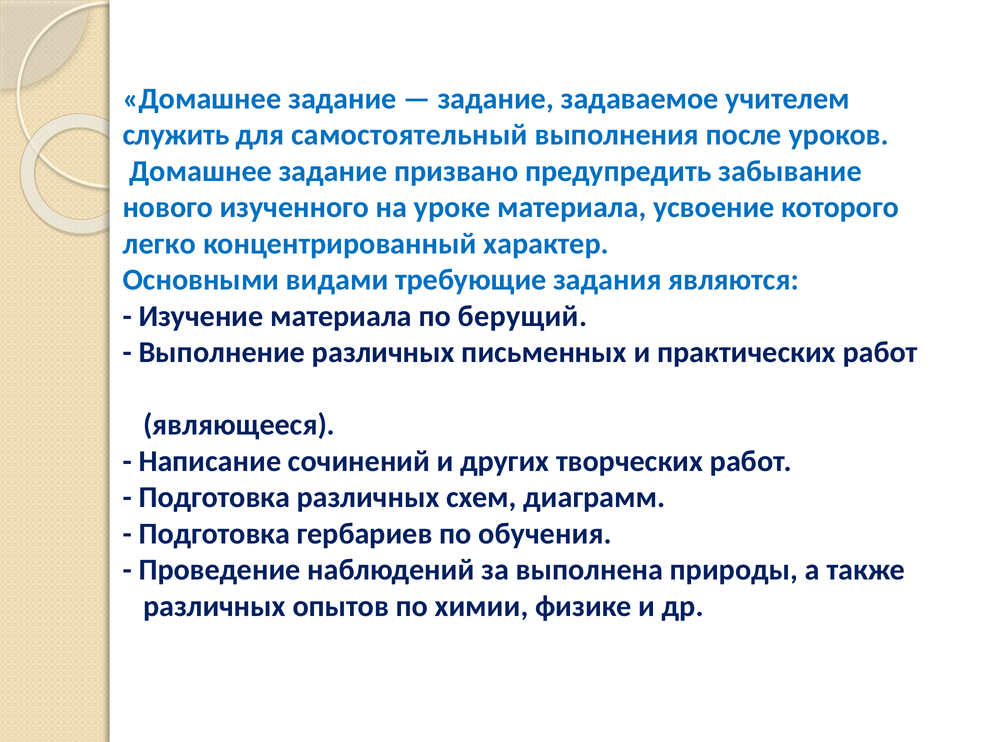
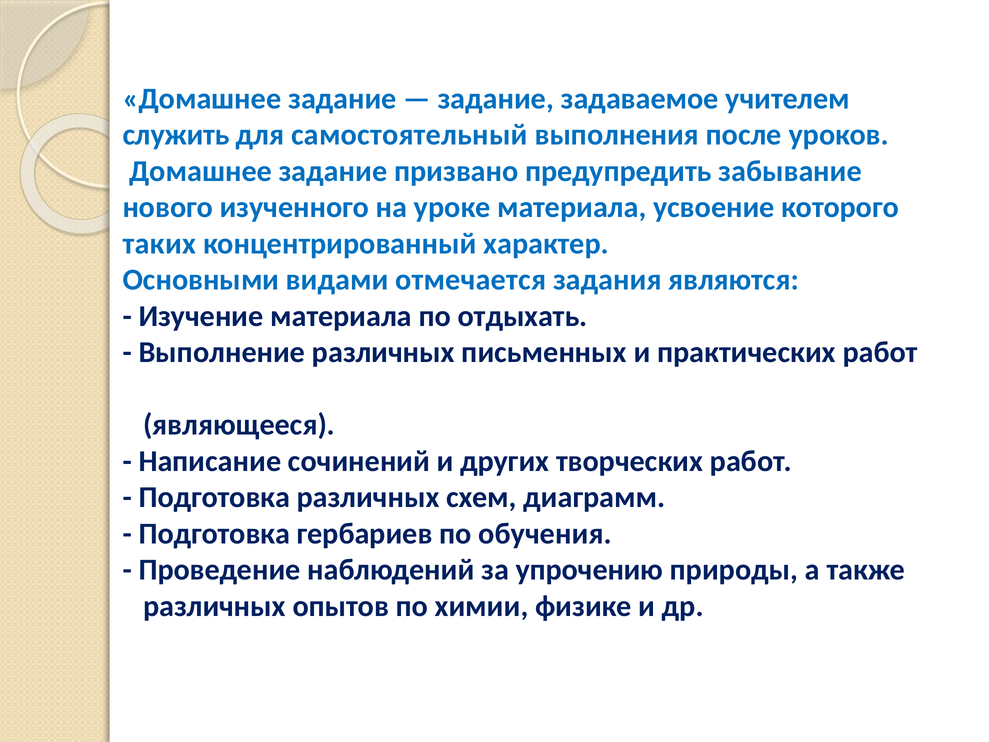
легко: легко -> таких (159, 244)
требующие: требующие -> отмечается (471, 280)
берущий: берущий -> отдыхать (523, 316)
выполнена: выполнена -> упрочению (589, 570)
